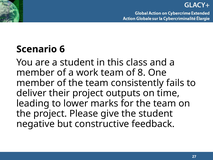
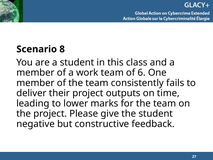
6: 6 -> 8 (62, 49)
8: 8 -> 6 (142, 73)
